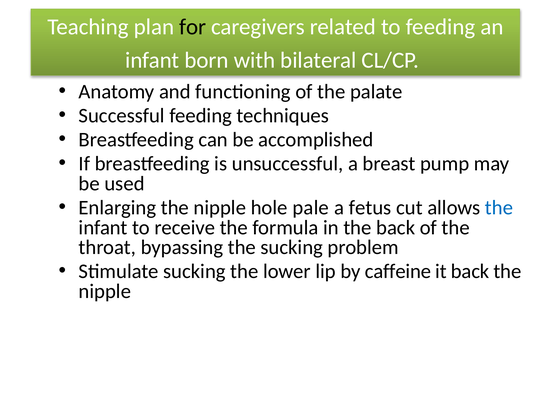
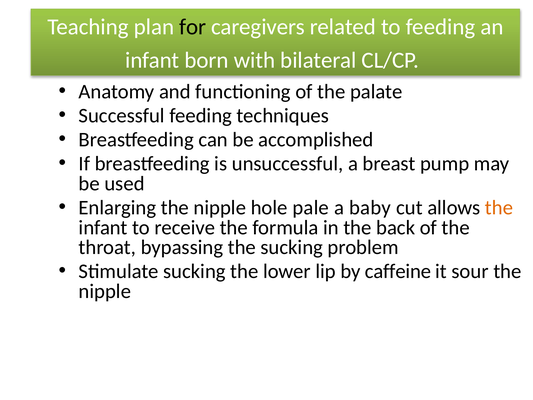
fetus: fetus -> baby (370, 208)
the colour: blue -> orange (499, 208)
it back: back -> sour (470, 271)
